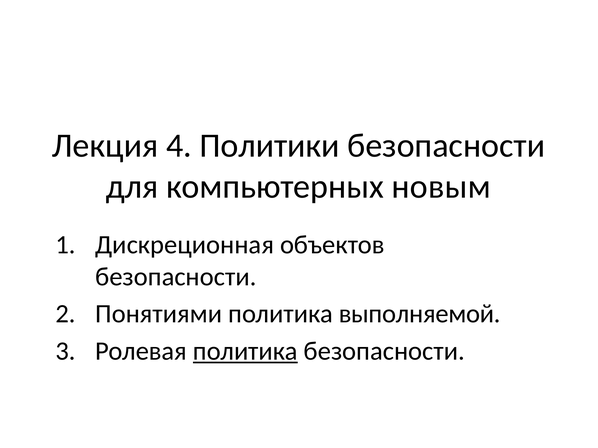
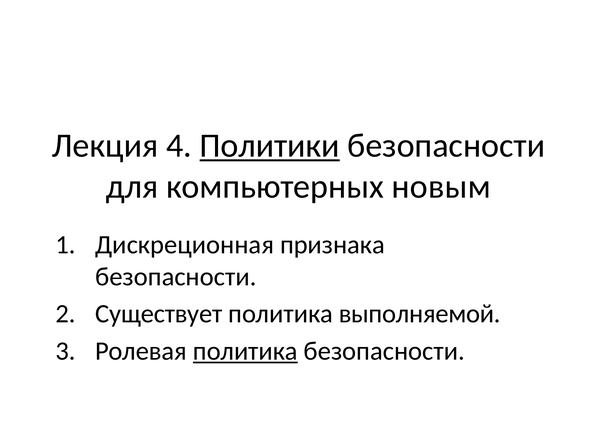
Политики underline: none -> present (270, 146)
объектов: объектов -> признака (332, 245)
Понятиями: Понятиями -> Существует (159, 314)
